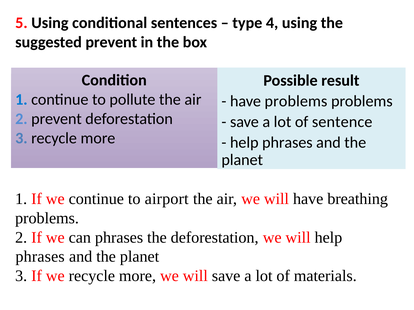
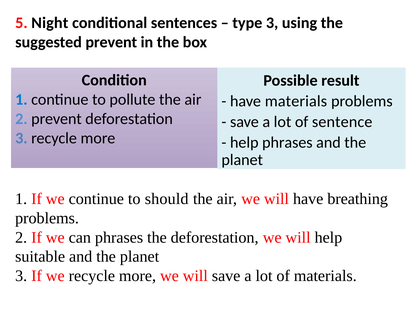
5 Using: Using -> Night (50, 23)
type 4: 4 -> 3 (272, 23)
have problems: problems -> materials (296, 101)
airport: airport -> should (167, 199)
phrases: phrases -> suitable (40, 257)
